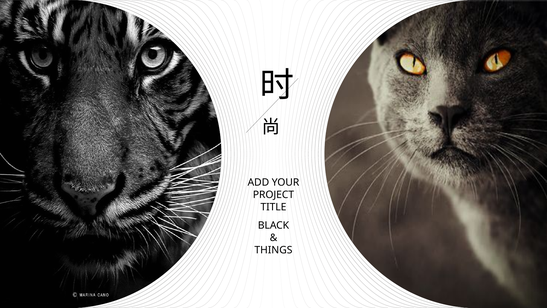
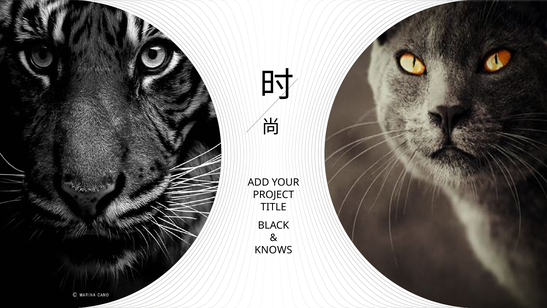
THINGS: THINGS -> KNOWS (273, 250)
